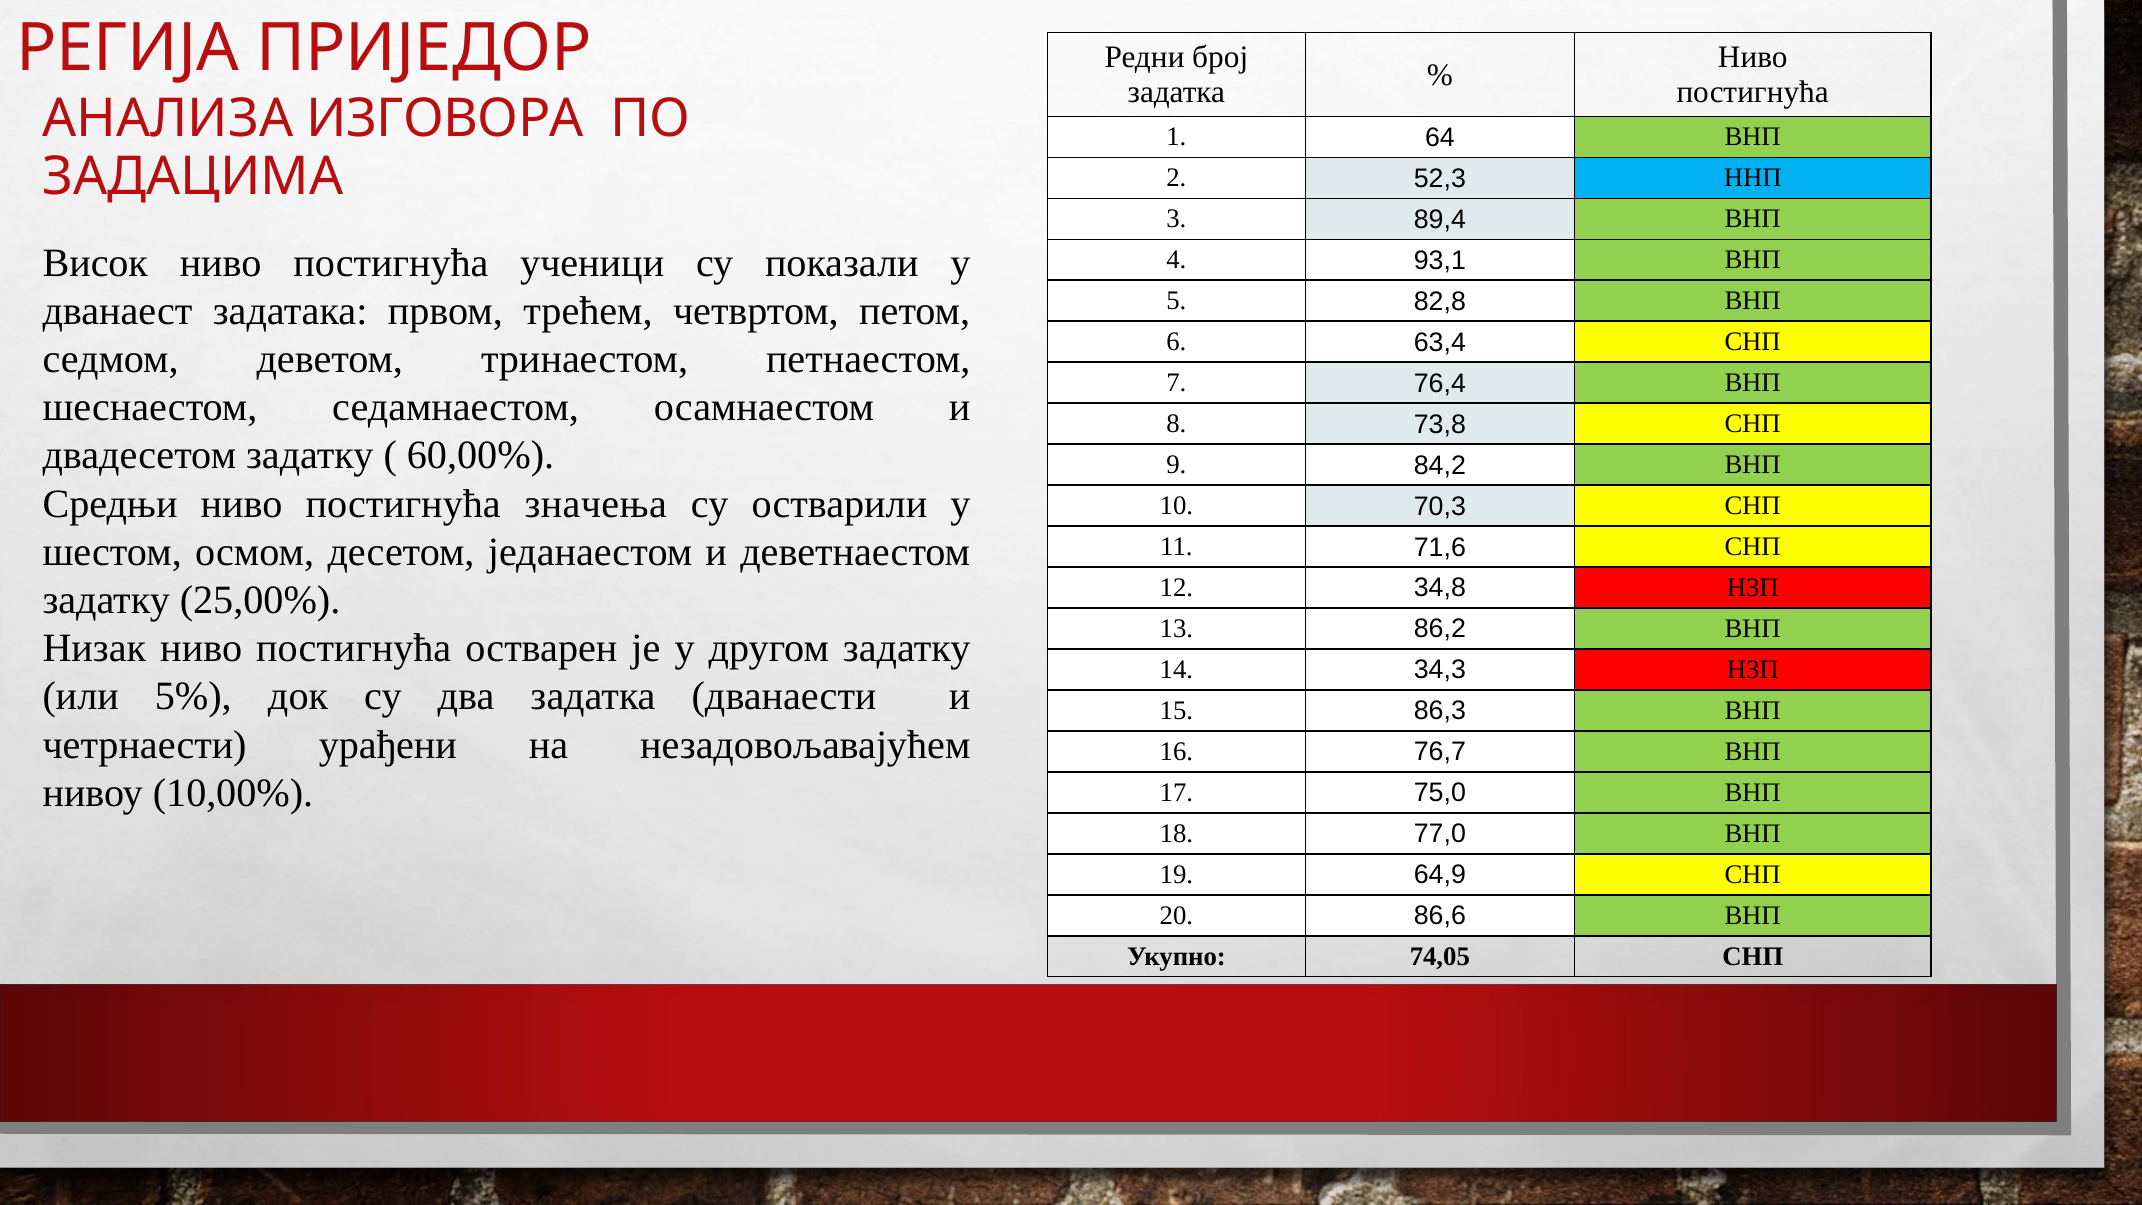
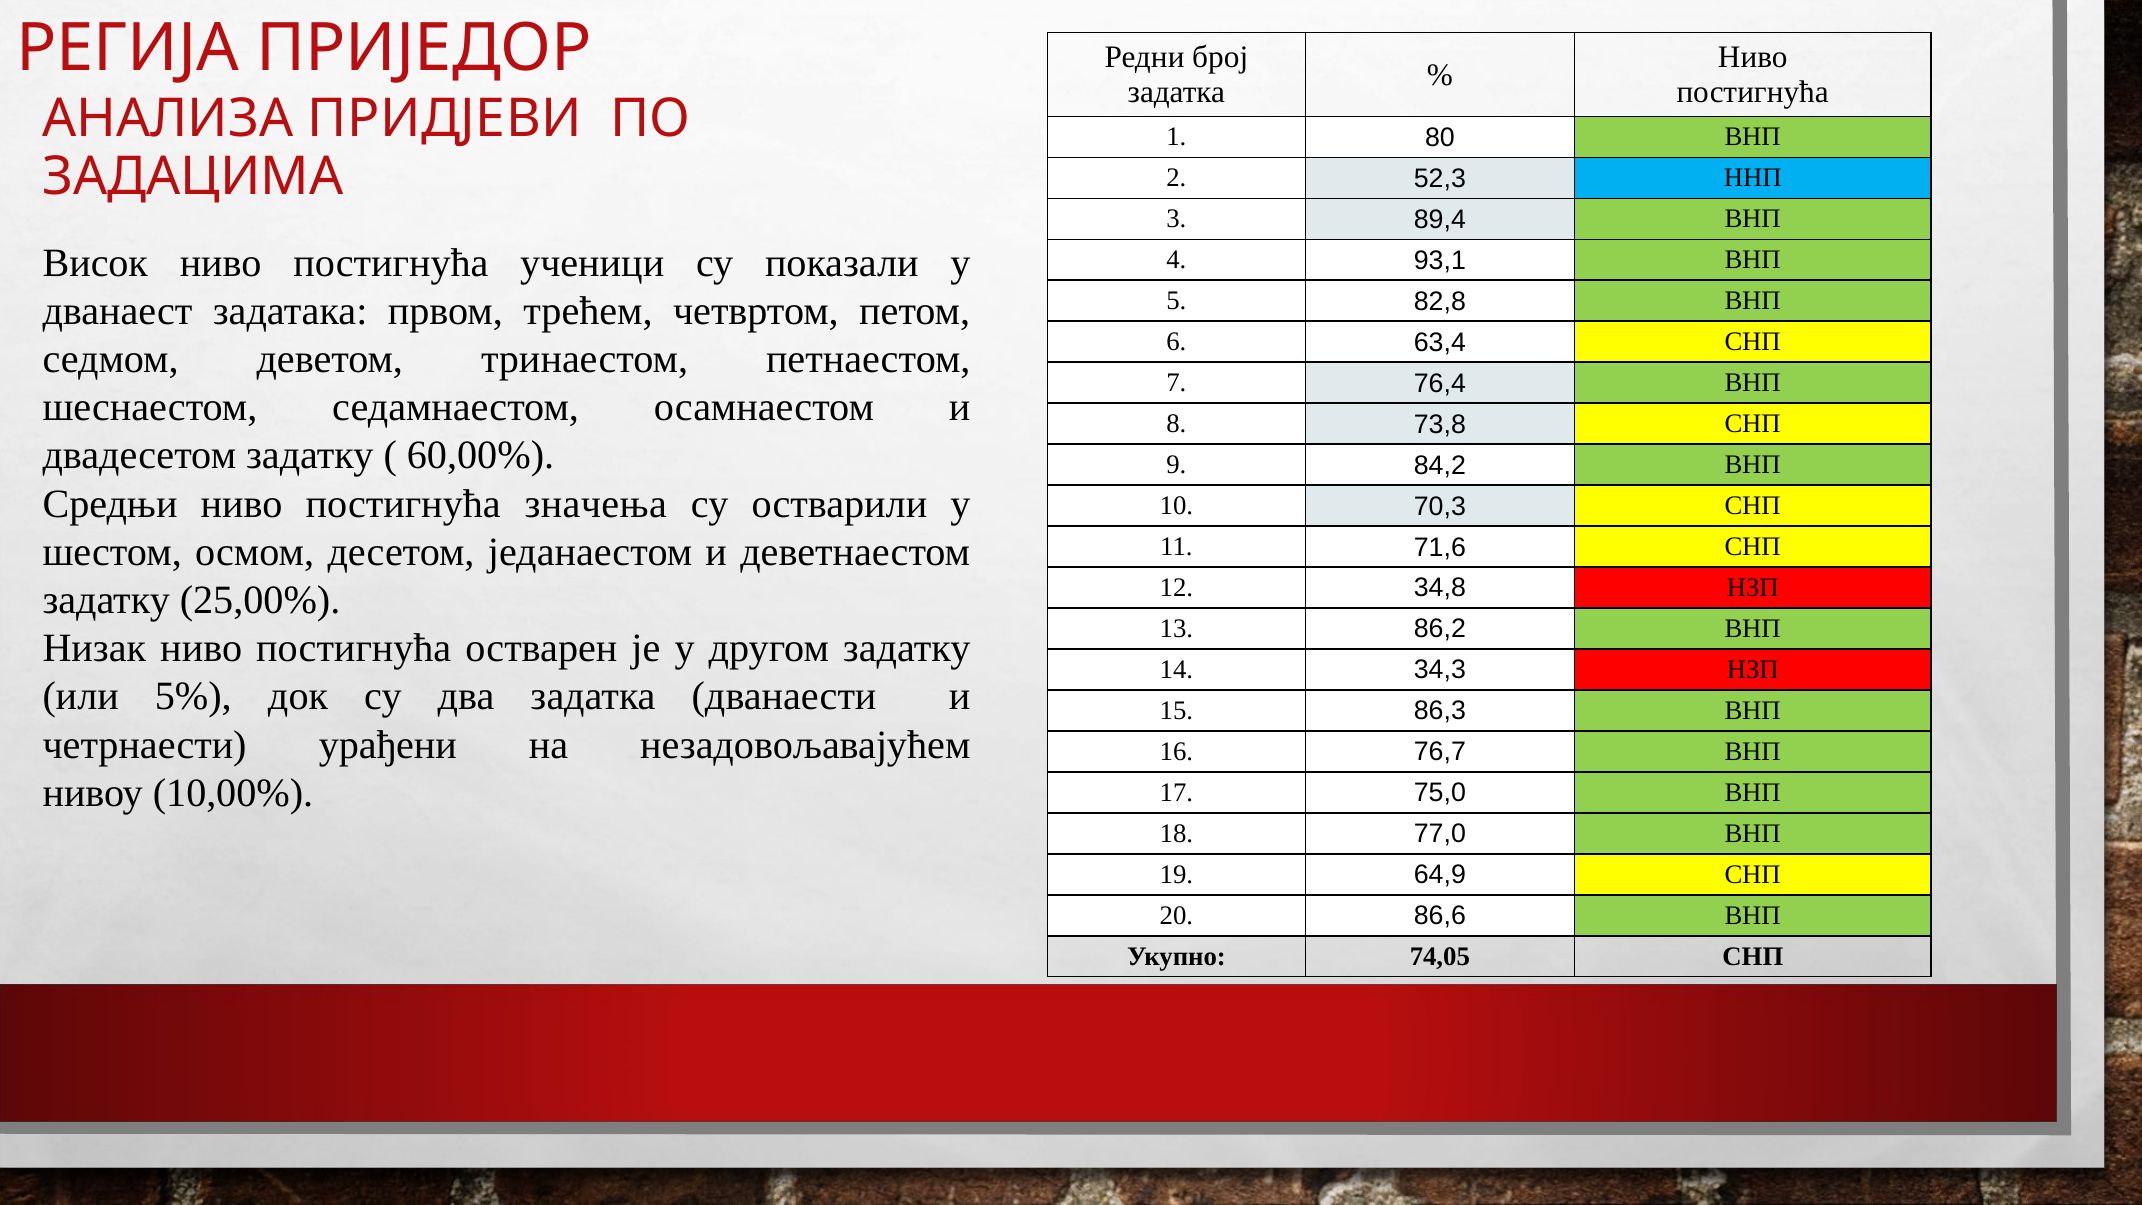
ИЗГОВОРА: ИЗГОВОРА -> ПРИДЈЕВИ (445, 119)
64: 64 -> 80 (1440, 137)
